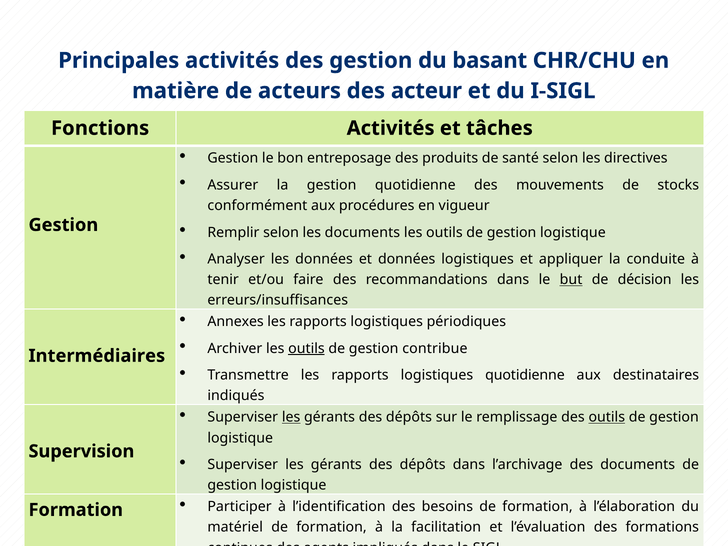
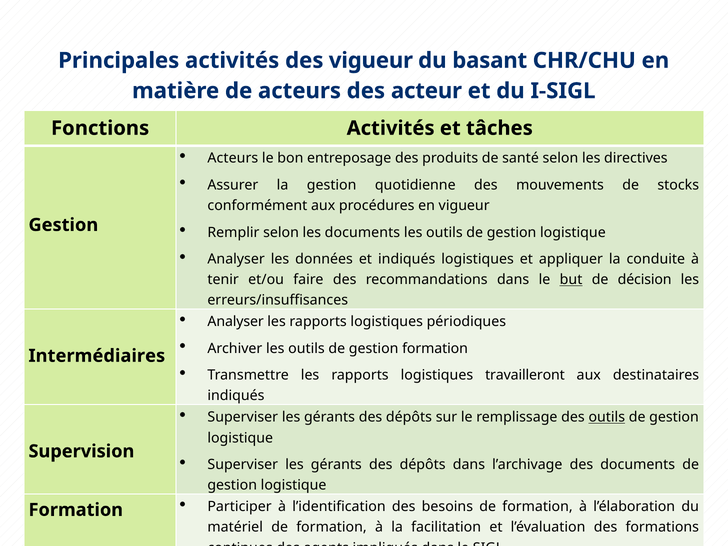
des gestion: gestion -> vigueur (371, 61)
Gestion: Gestion -> Acteurs (233, 158)
et données: données -> indiqués (407, 259)
Annexes: Annexes -> Analyser (236, 322)
outils underline: present -> none (306, 348)
gestion contribue: contribue -> formation (435, 348)
logistiques quotidienne: quotidienne -> travailleront (525, 375)
les underline: present -> none (291, 417)
